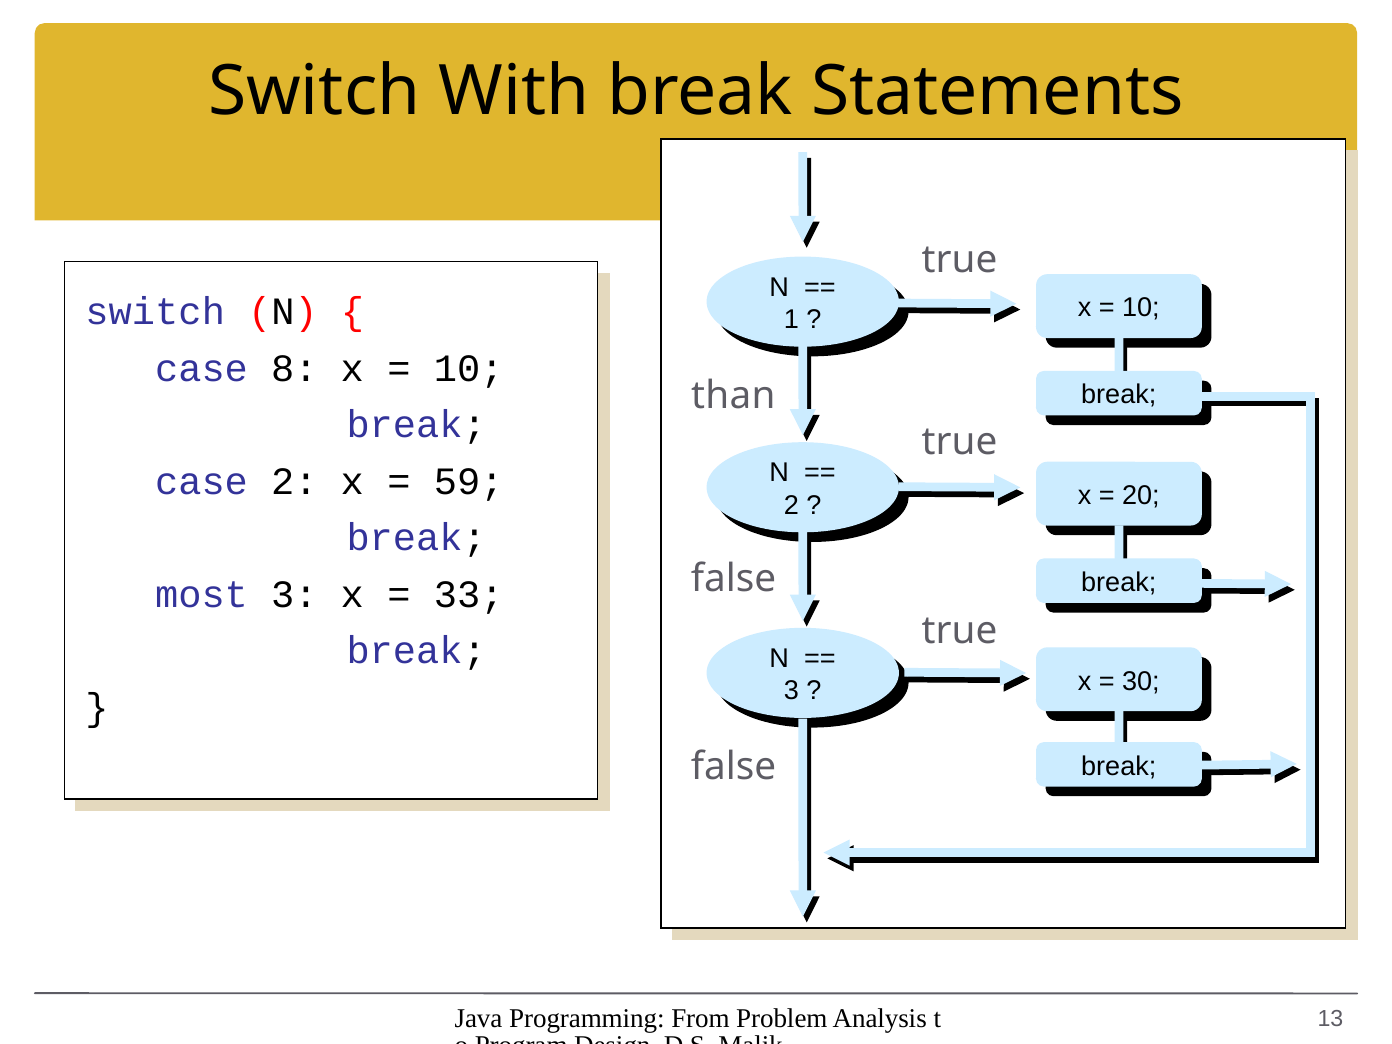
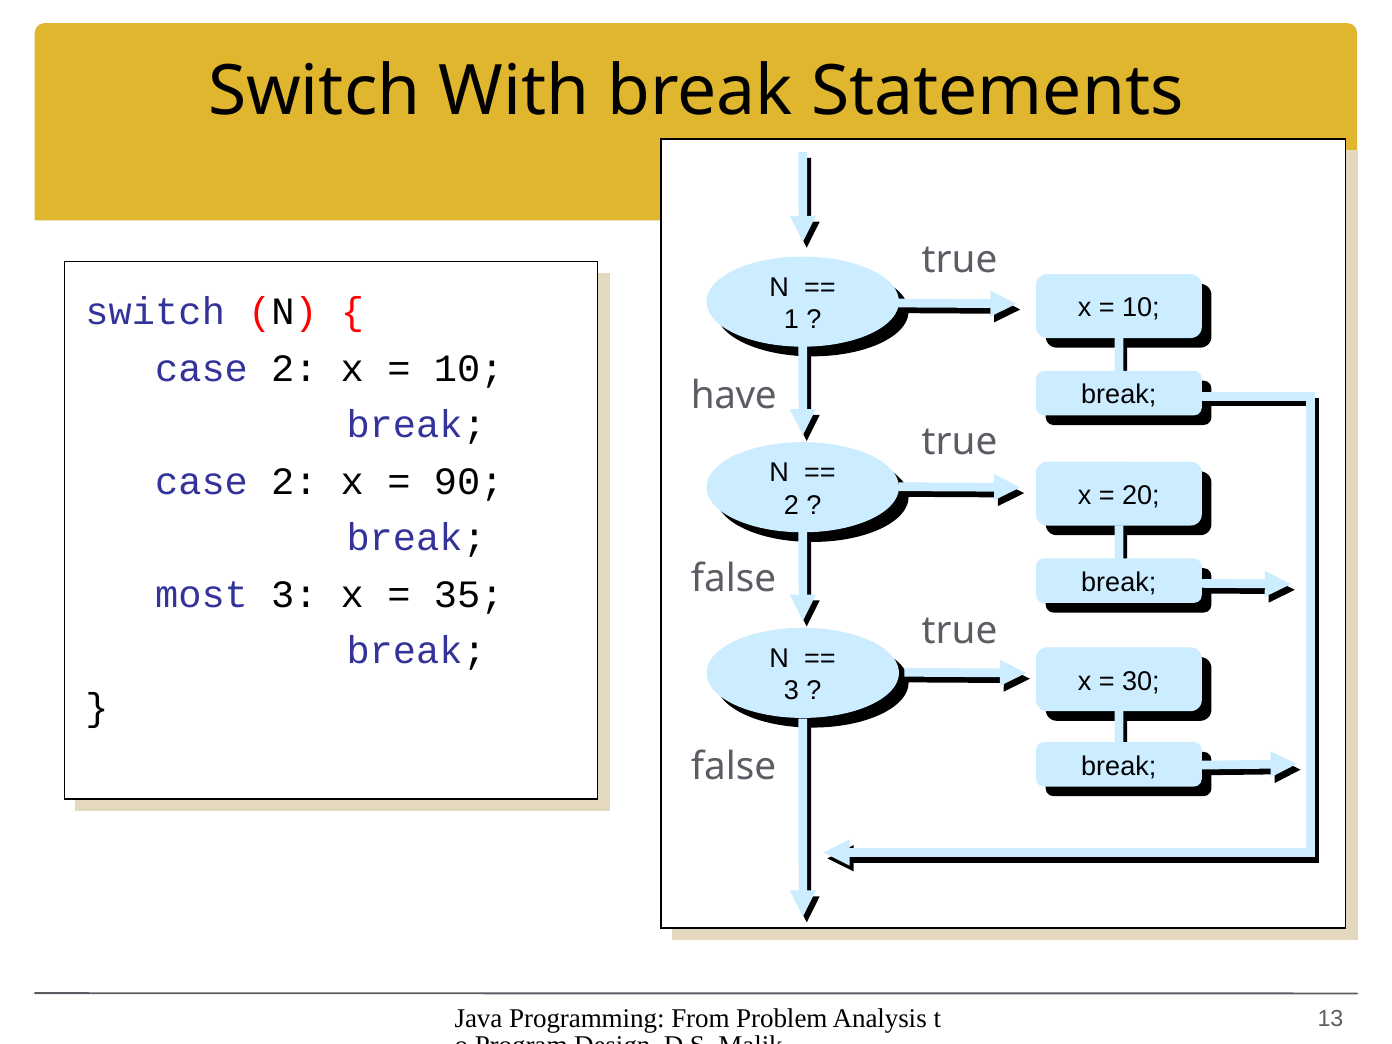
8: 8 -> 2 (294, 369)
than: than -> have (734, 395)
59: 59 -> 90 (469, 482)
33: 33 -> 35 (469, 595)
